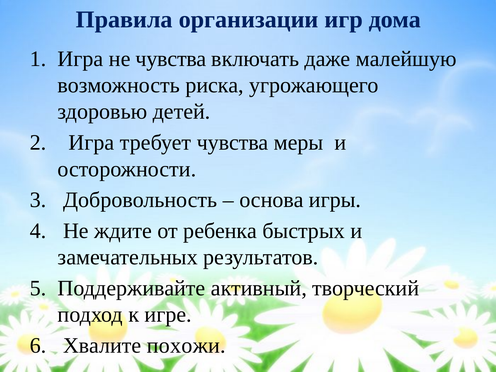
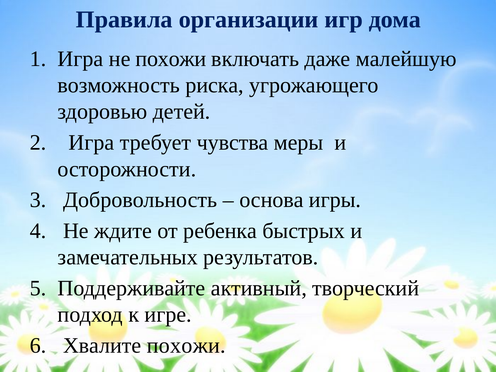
не чувства: чувства -> похожи (171, 59)
